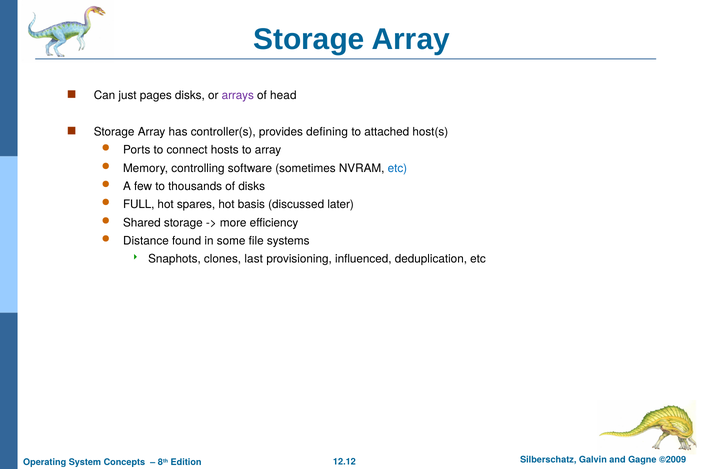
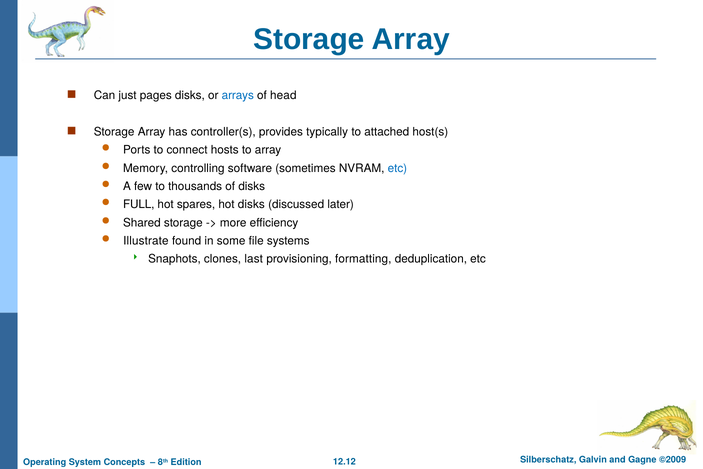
arrays colour: purple -> blue (238, 95)
defining: defining -> typically (327, 132)
hot basis: basis -> disks (251, 204)
Distance: Distance -> Illustrate (146, 241)
influenced: influenced -> formatting (363, 259)
